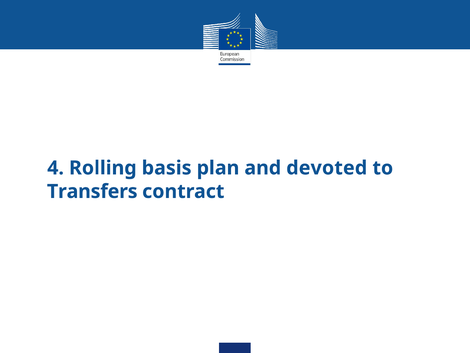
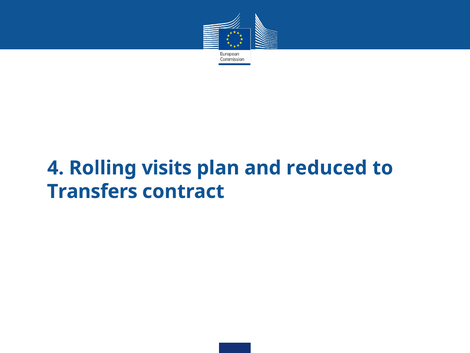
basis: basis -> visits (167, 168)
devoted: devoted -> reduced (327, 168)
